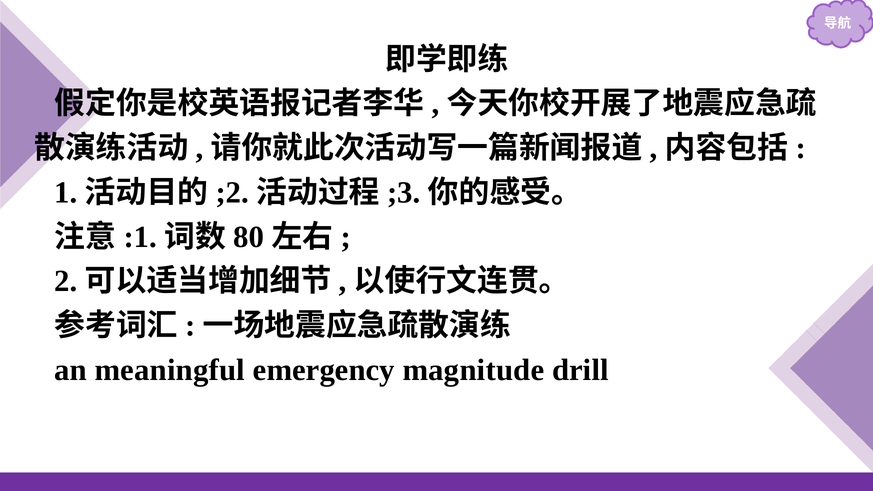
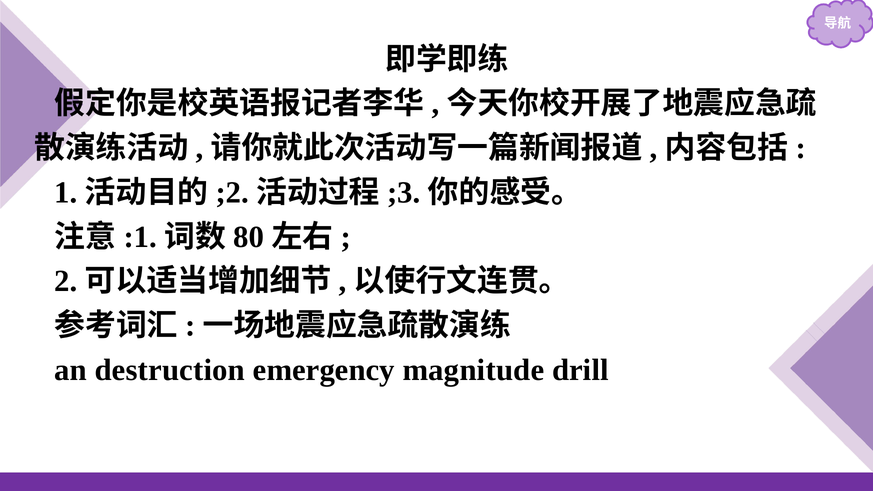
meaningful: meaningful -> destruction (170, 370)
